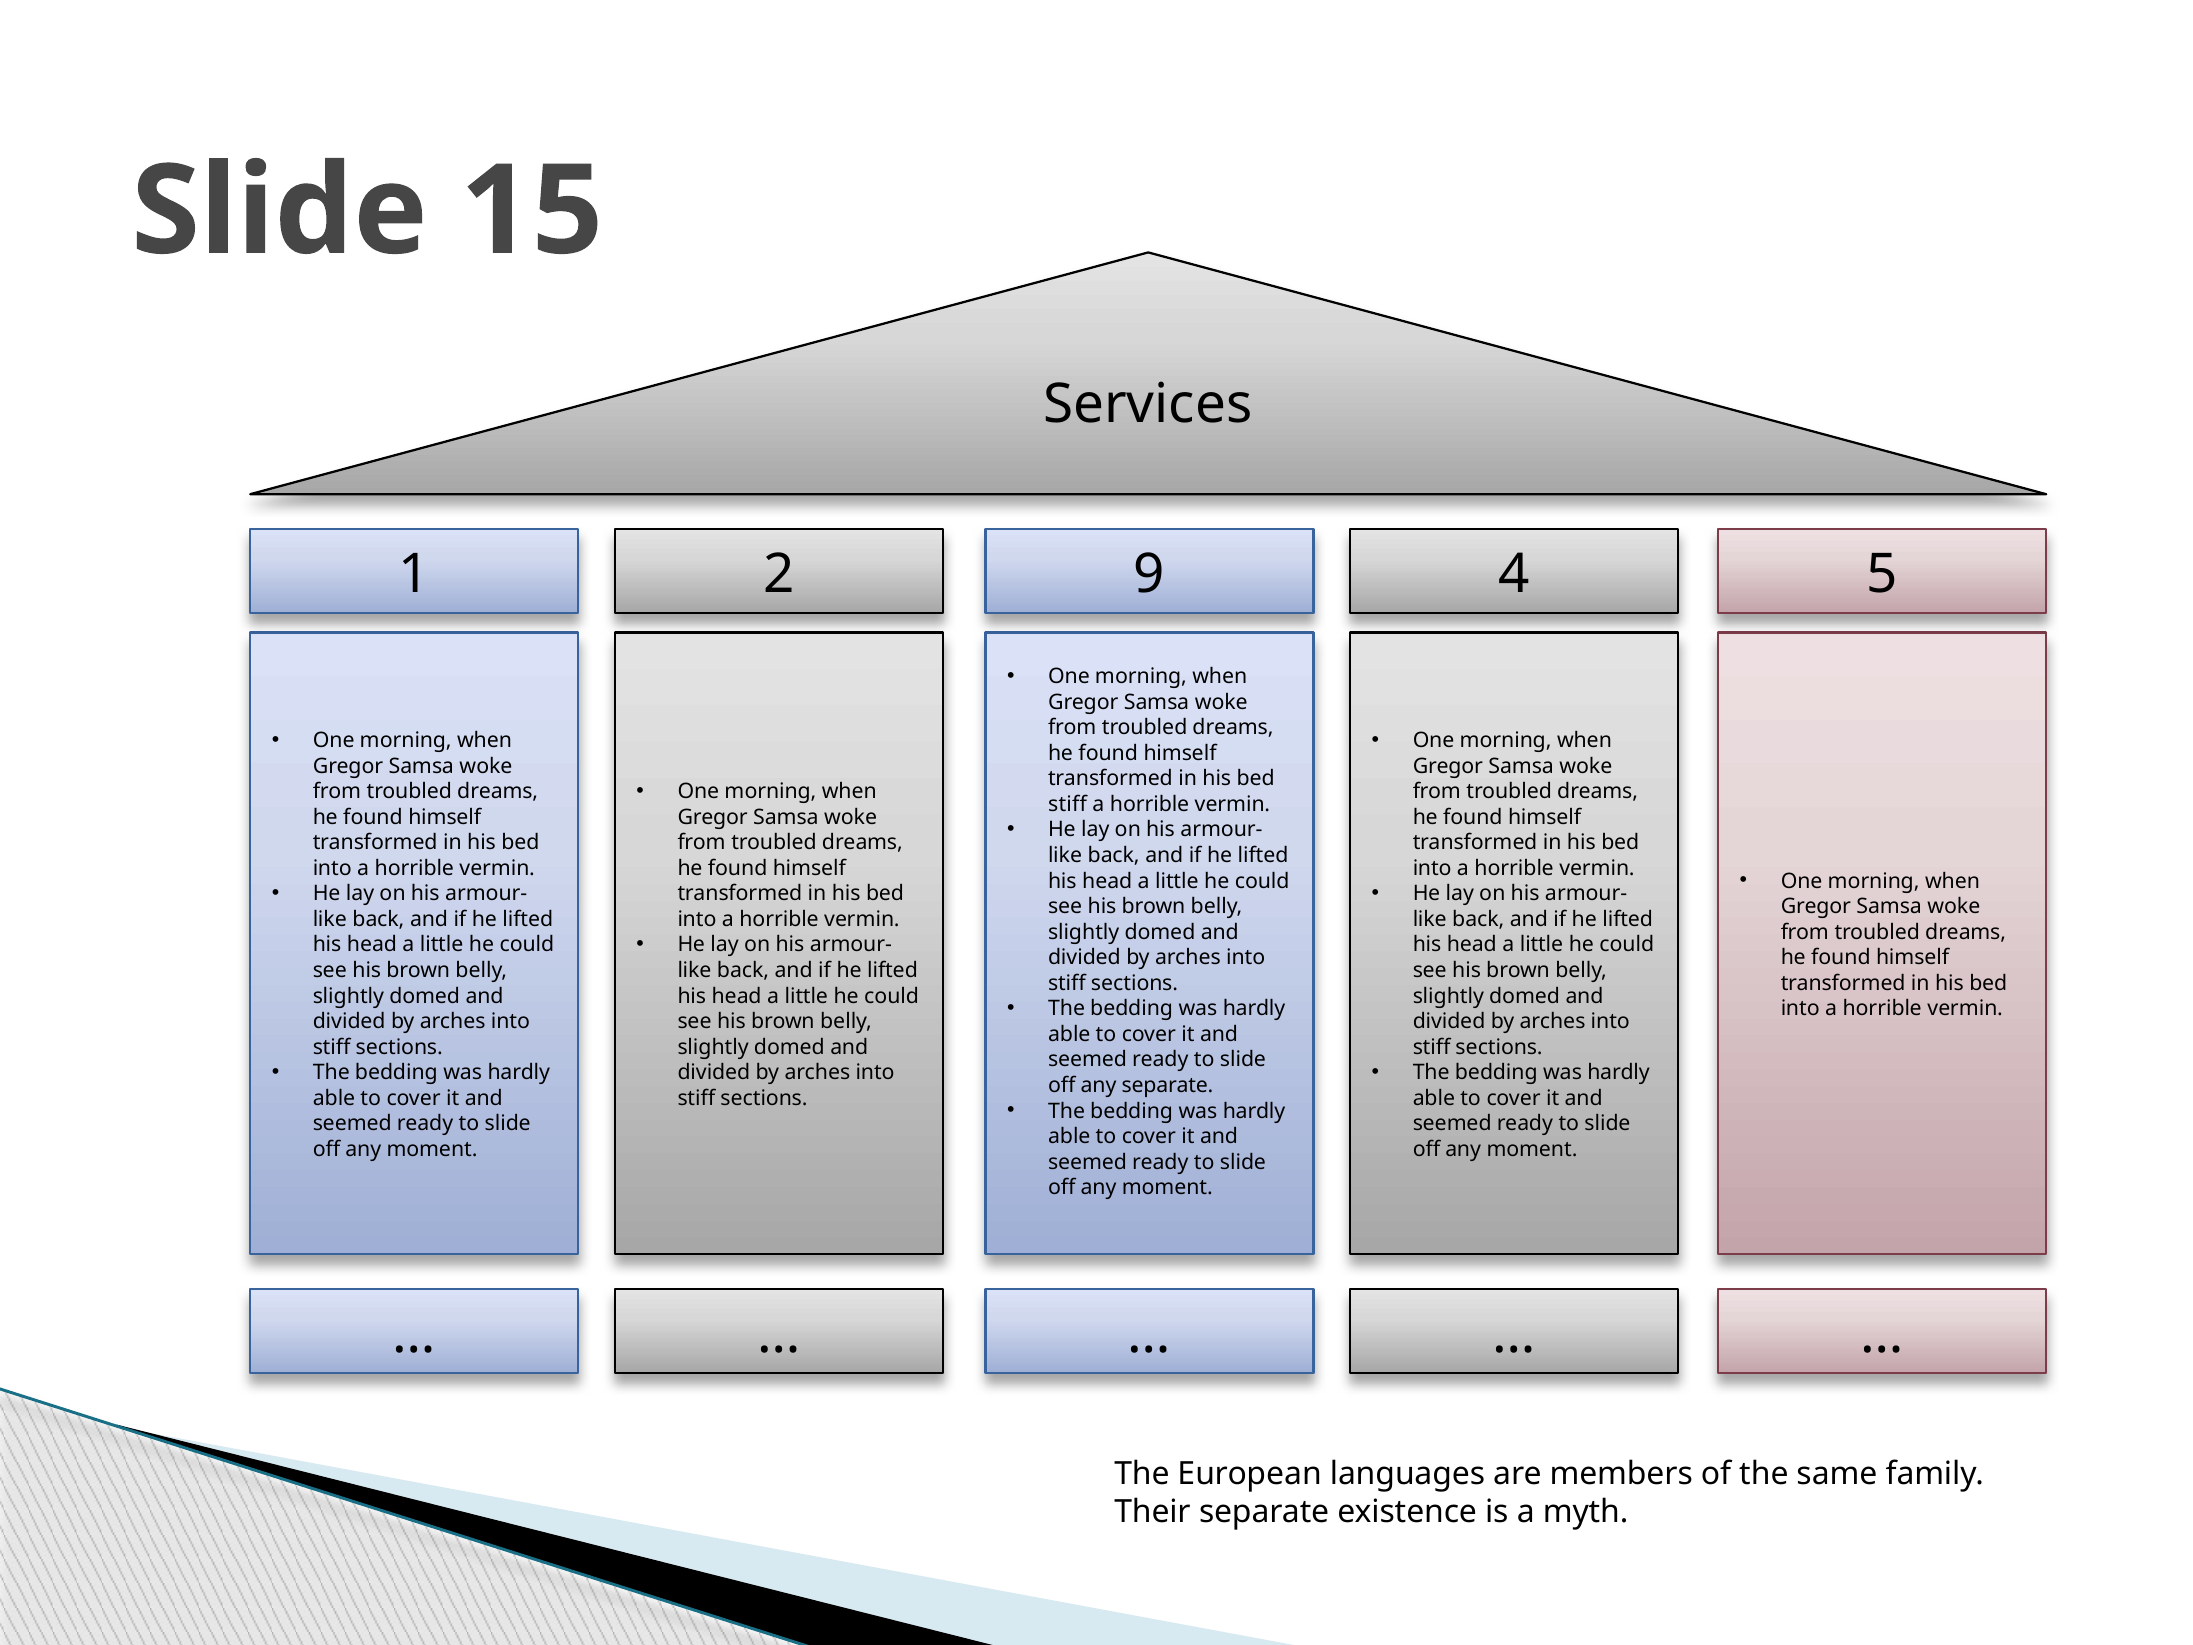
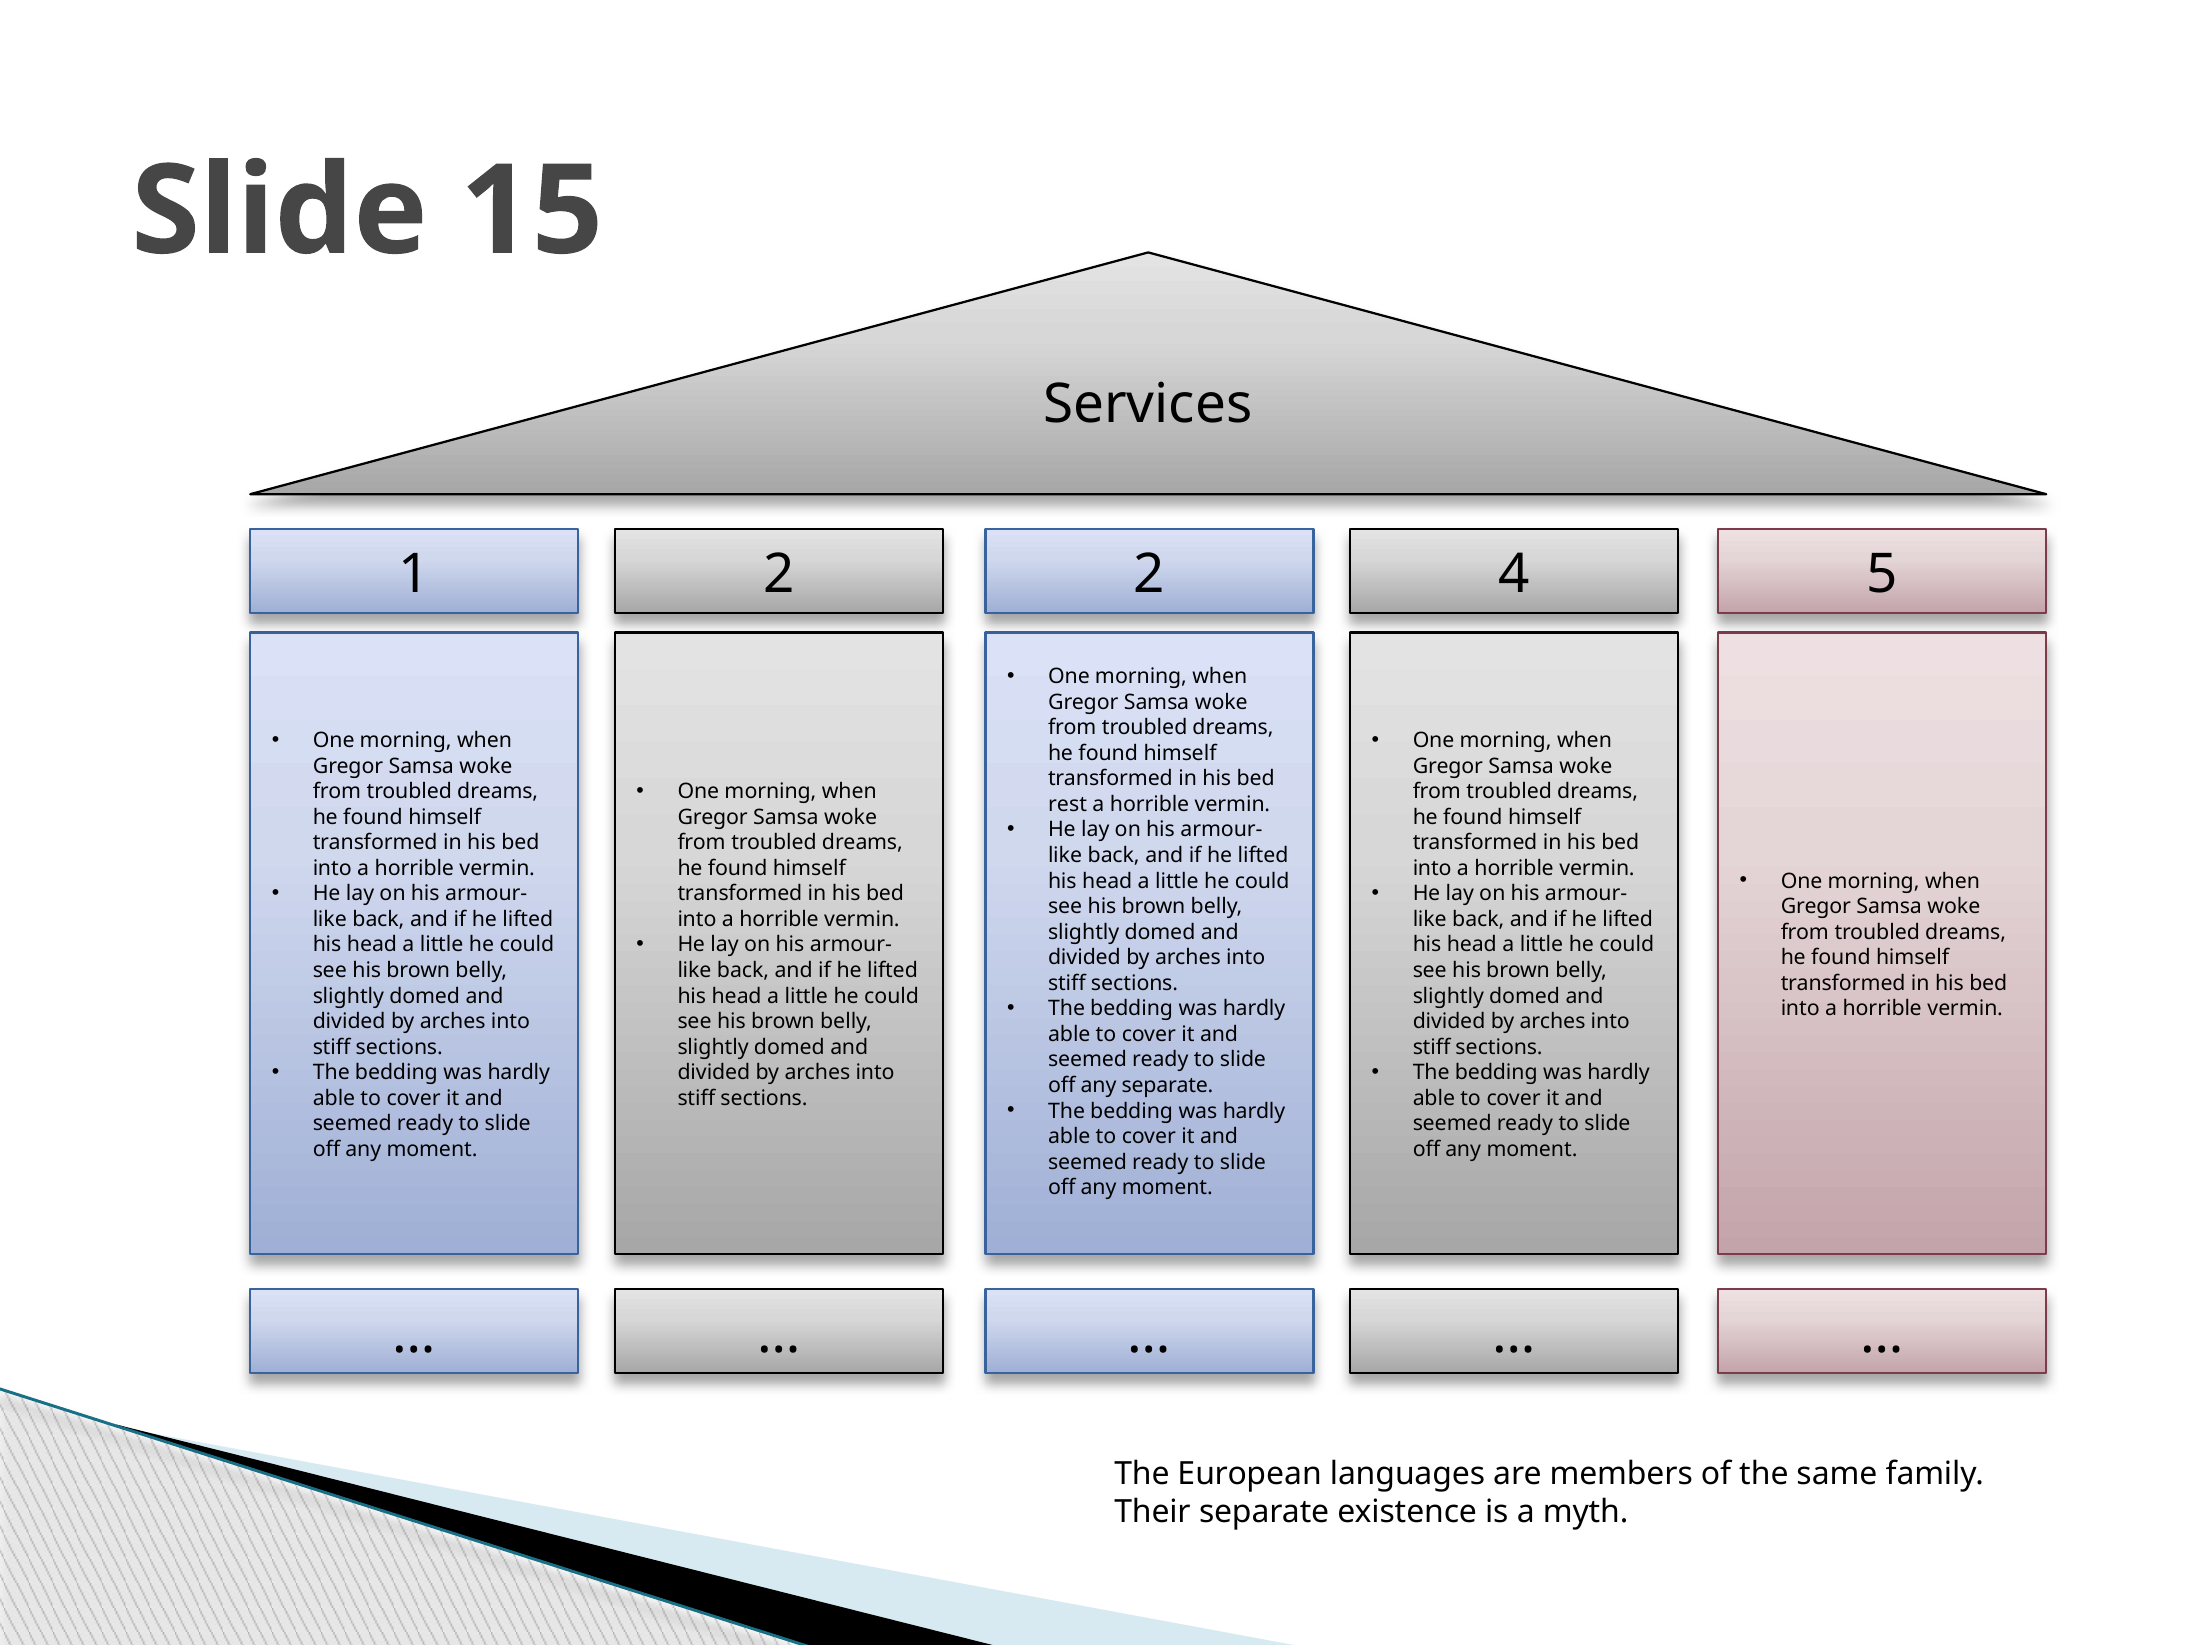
2 9: 9 -> 2 (1150, 575)
stiff: stiff -> rest (1068, 804)
